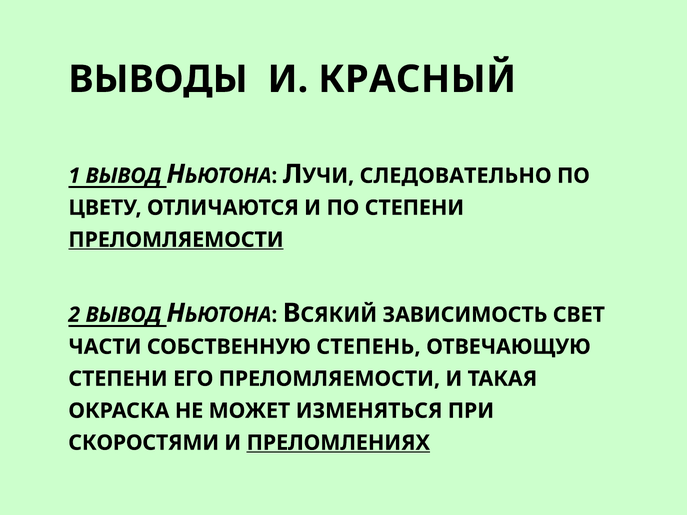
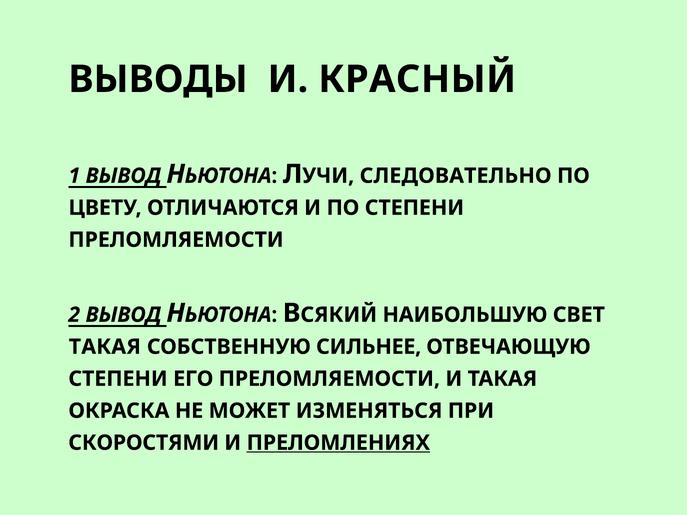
ПРЕЛОМЛЯЕМОСТИ underline: present -> none (176, 240)
ЗАВИСИМОСТЬ: ЗАВИСИМОСТЬ -> НАИБОЛЬШУЮ (465, 315)
ЧАСТИ: ЧАСТИ -> ТАКАЯ (105, 347)
СТЕПЕНЬ: СТЕПЕНЬ -> СИЛЬНЕЕ (369, 347)
